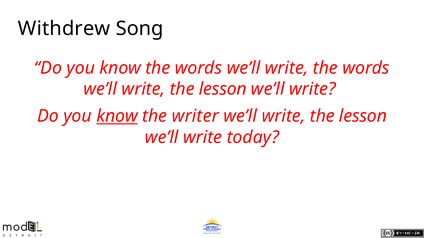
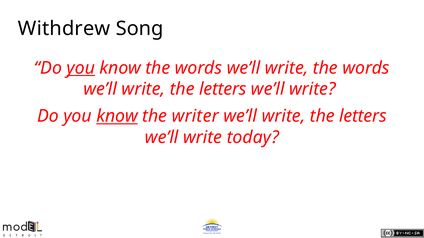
you underline: none -> present (81, 68)
lesson: lesson -> letters (223, 89)
lesson: lesson -> letters (363, 116)
